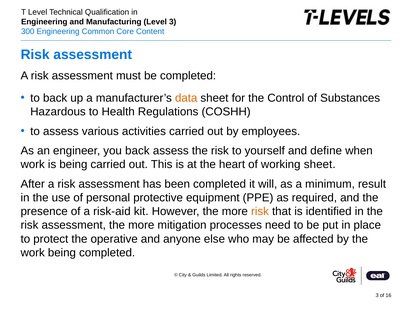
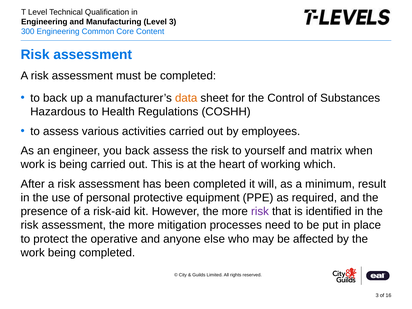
define: define -> matrix (326, 151)
working sheet: sheet -> which (320, 164)
risk colour: orange -> purple (260, 211)
